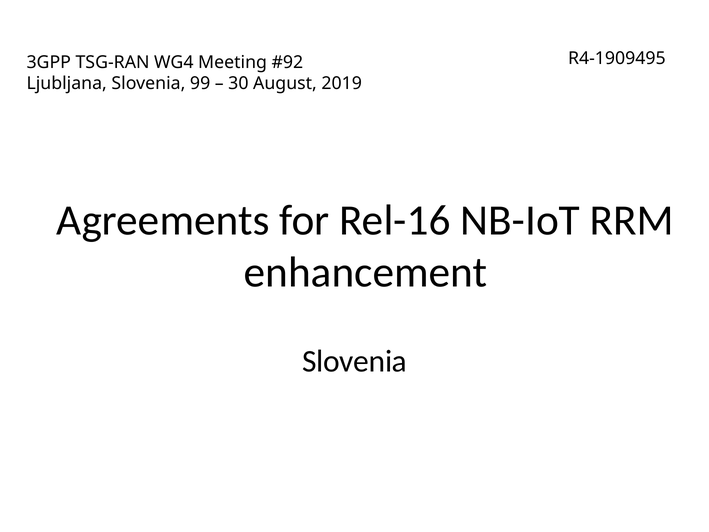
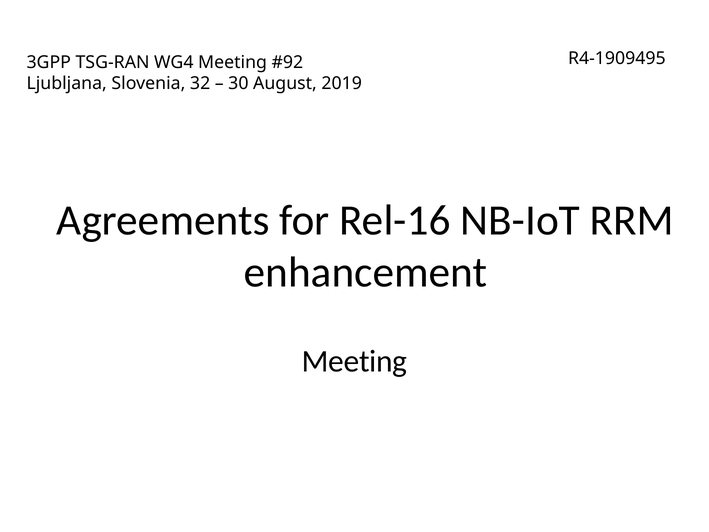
99: 99 -> 32 (200, 84)
Slovenia: Slovenia -> Meeting (355, 361)
